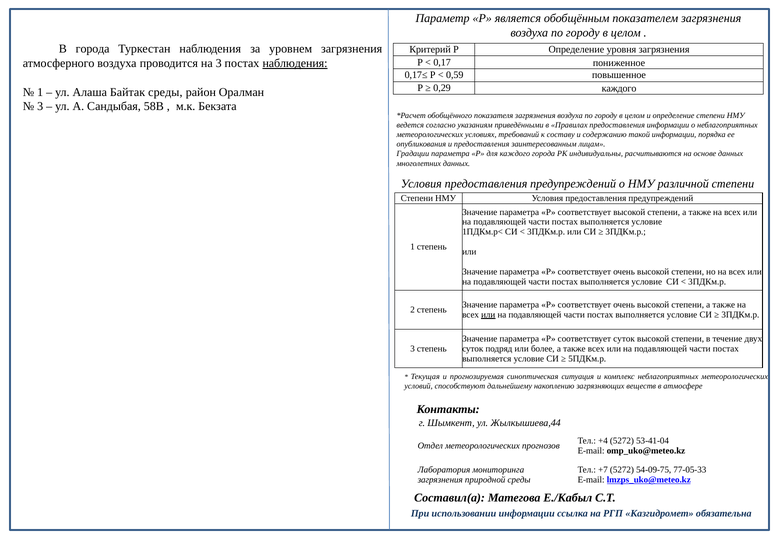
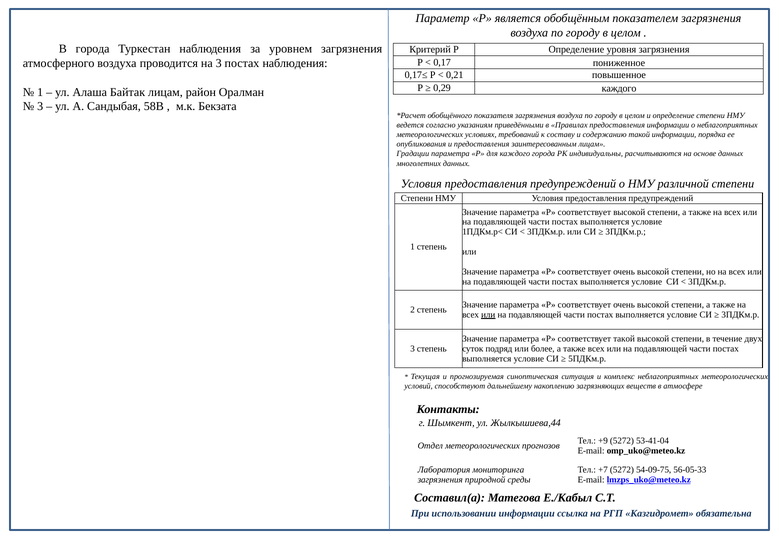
наблюдения underline: present -> none (295, 63)
0,59: 0,59 -> 0,21 (455, 75)
Байтак среды: среды -> лицам (165, 92)
соответствует суток: суток -> такой (624, 339)
+4: +4 -> +9 (603, 441)
77-05-33: 77-05-33 -> 56-05-33 (690, 470)
